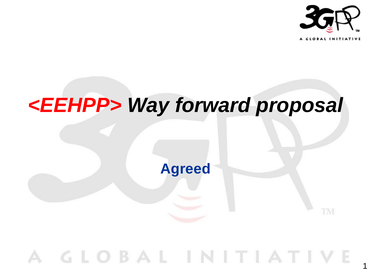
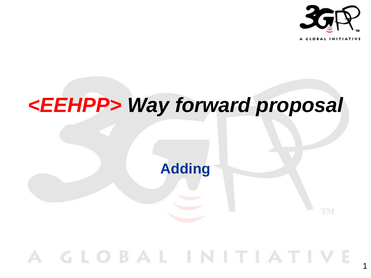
Agreed: Agreed -> Adding (185, 169)
